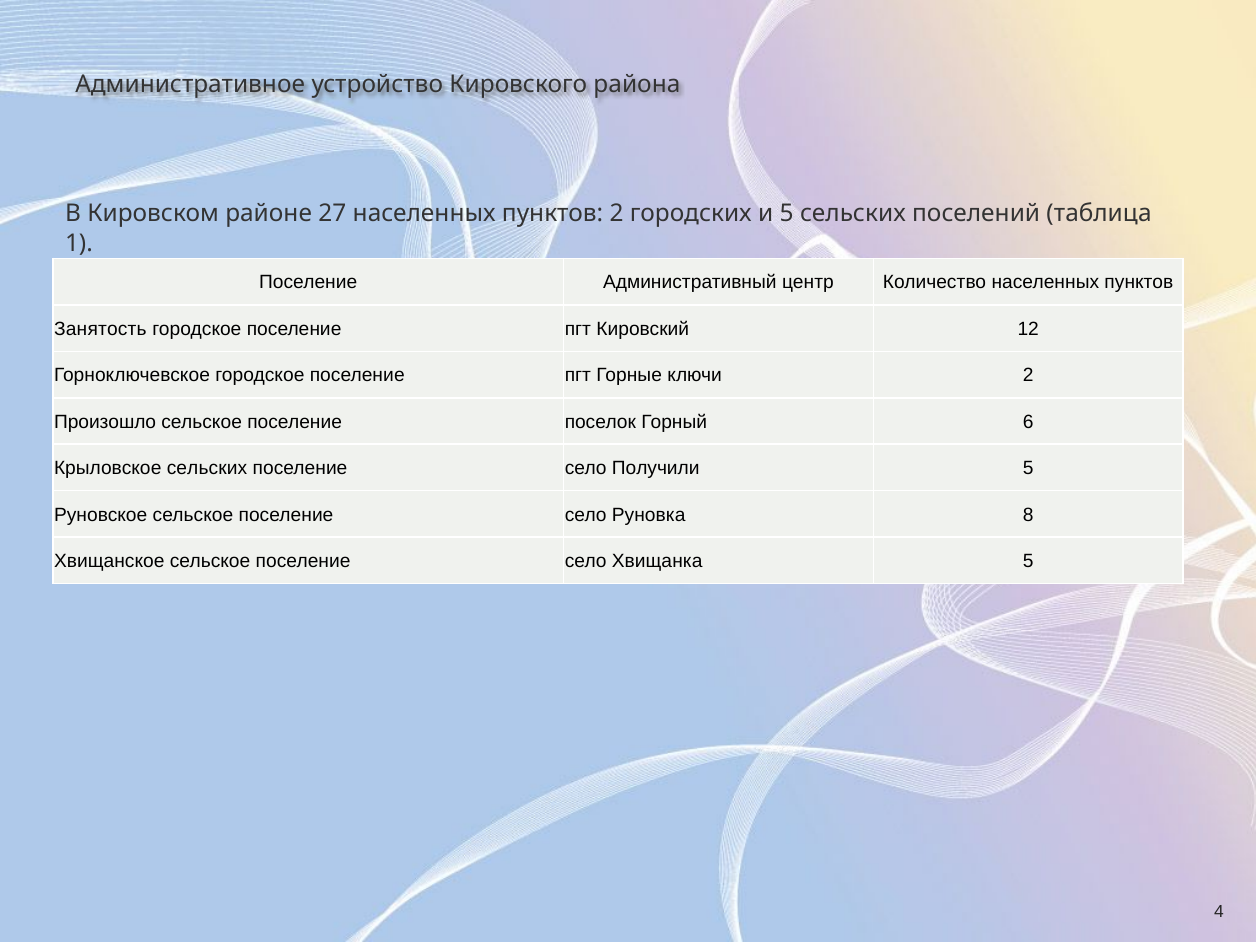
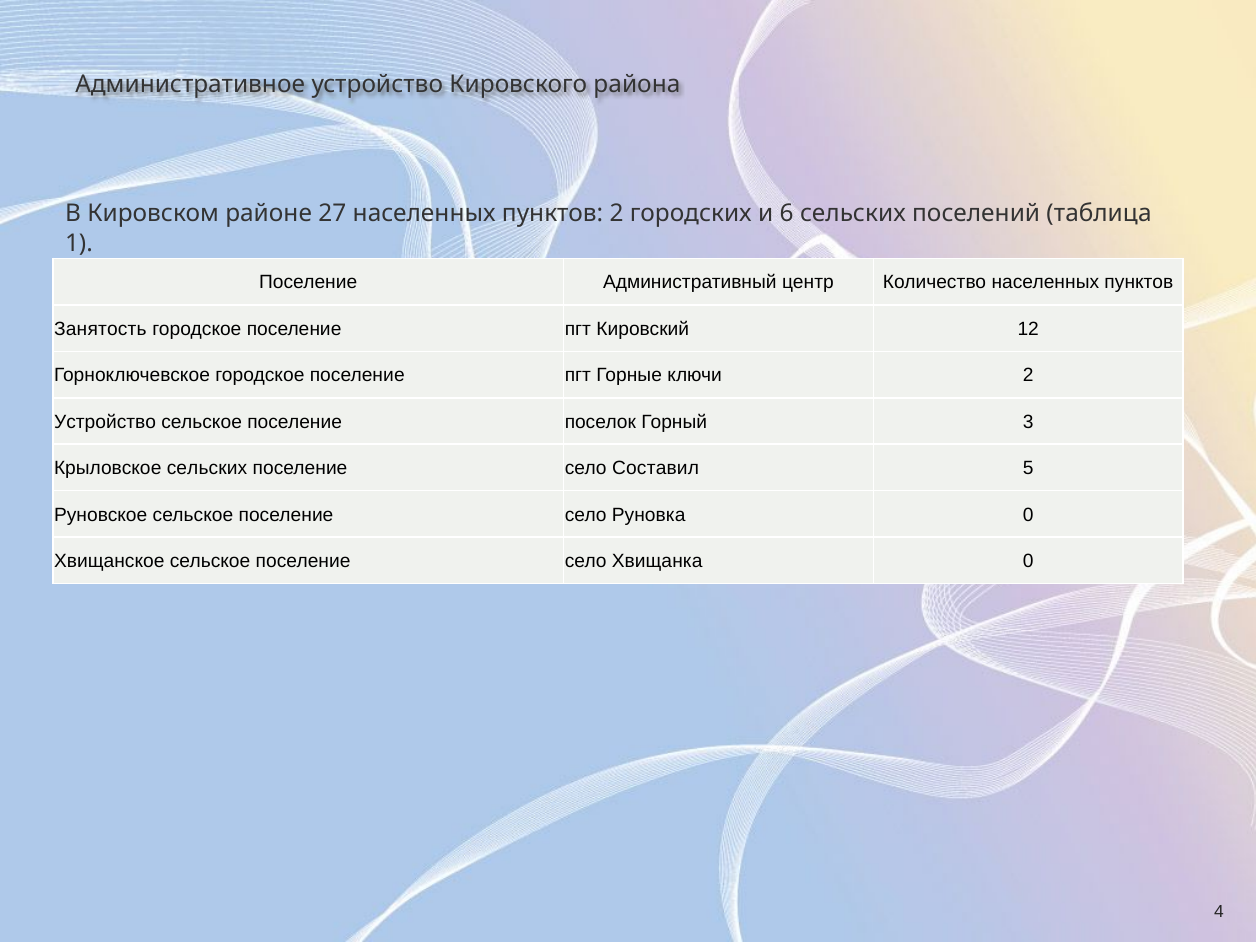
и 5: 5 -> 6 (787, 214)
Произошло: Произошло -> Устройство (105, 422)
6: 6 -> 3 (1028, 422)
Получили: Получили -> Составил (656, 468)
Руновка 8: 8 -> 0 (1028, 515)
Хвищанка 5: 5 -> 0 (1028, 561)
